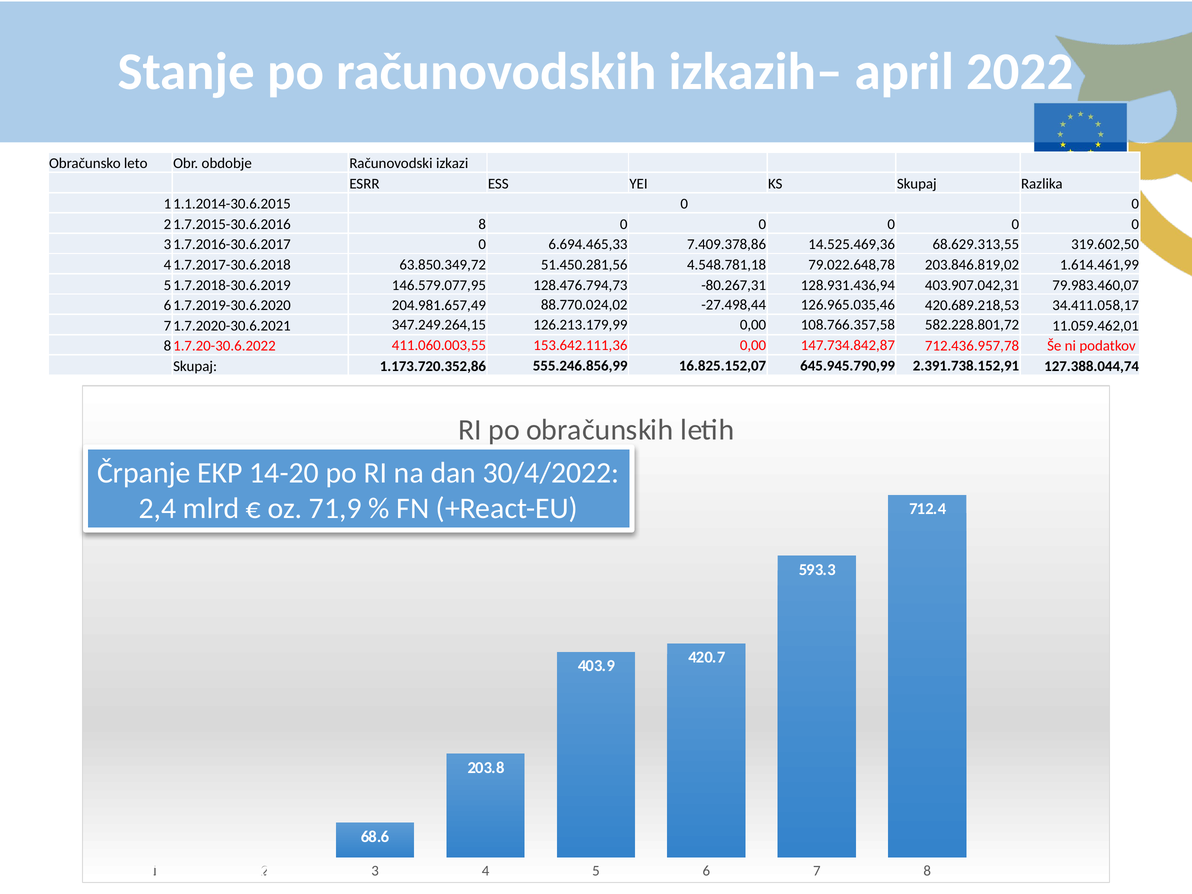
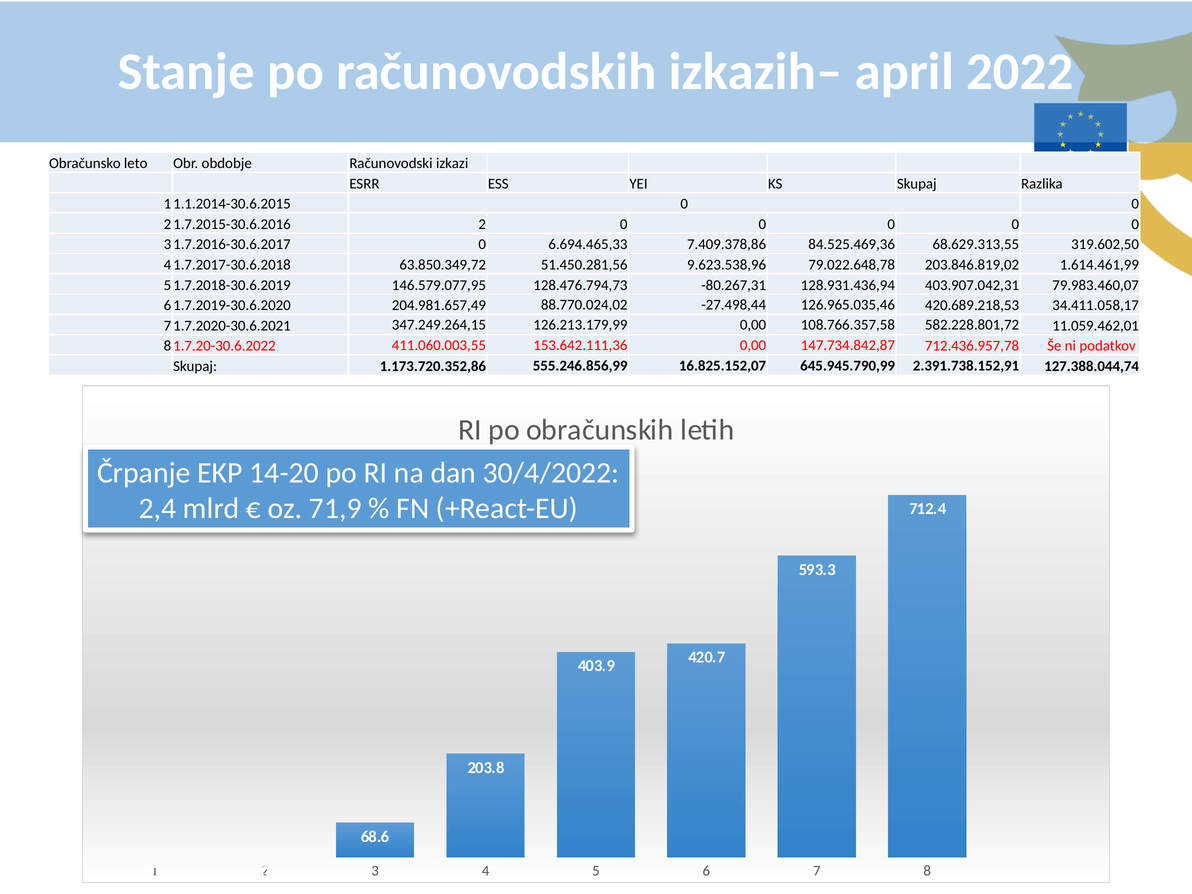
8: 8 -> 2 (482, 224)
14.525.469,36: 14.525.469,36 -> 84.525.469,36 (852, 245)
4.548.781,18: 4.548.781,18 -> 9.623.538,96 (727, 265)
